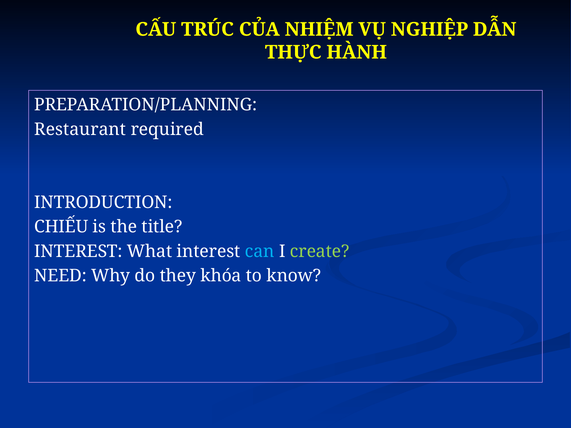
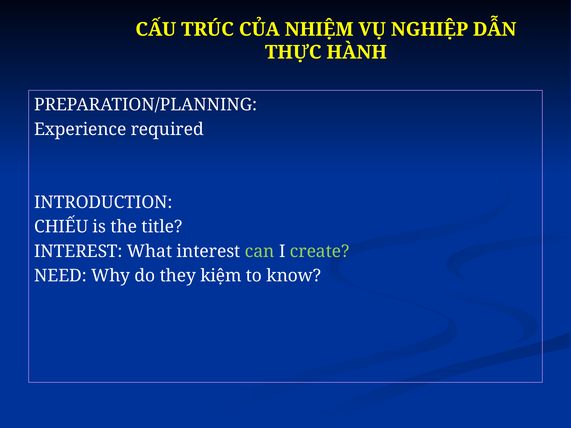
Restaurant: Restaurant -> Experience (80, 129)
can colour: light blue -> light green (260, 251)
khóa: khóa -> kiệm (221, 276)
